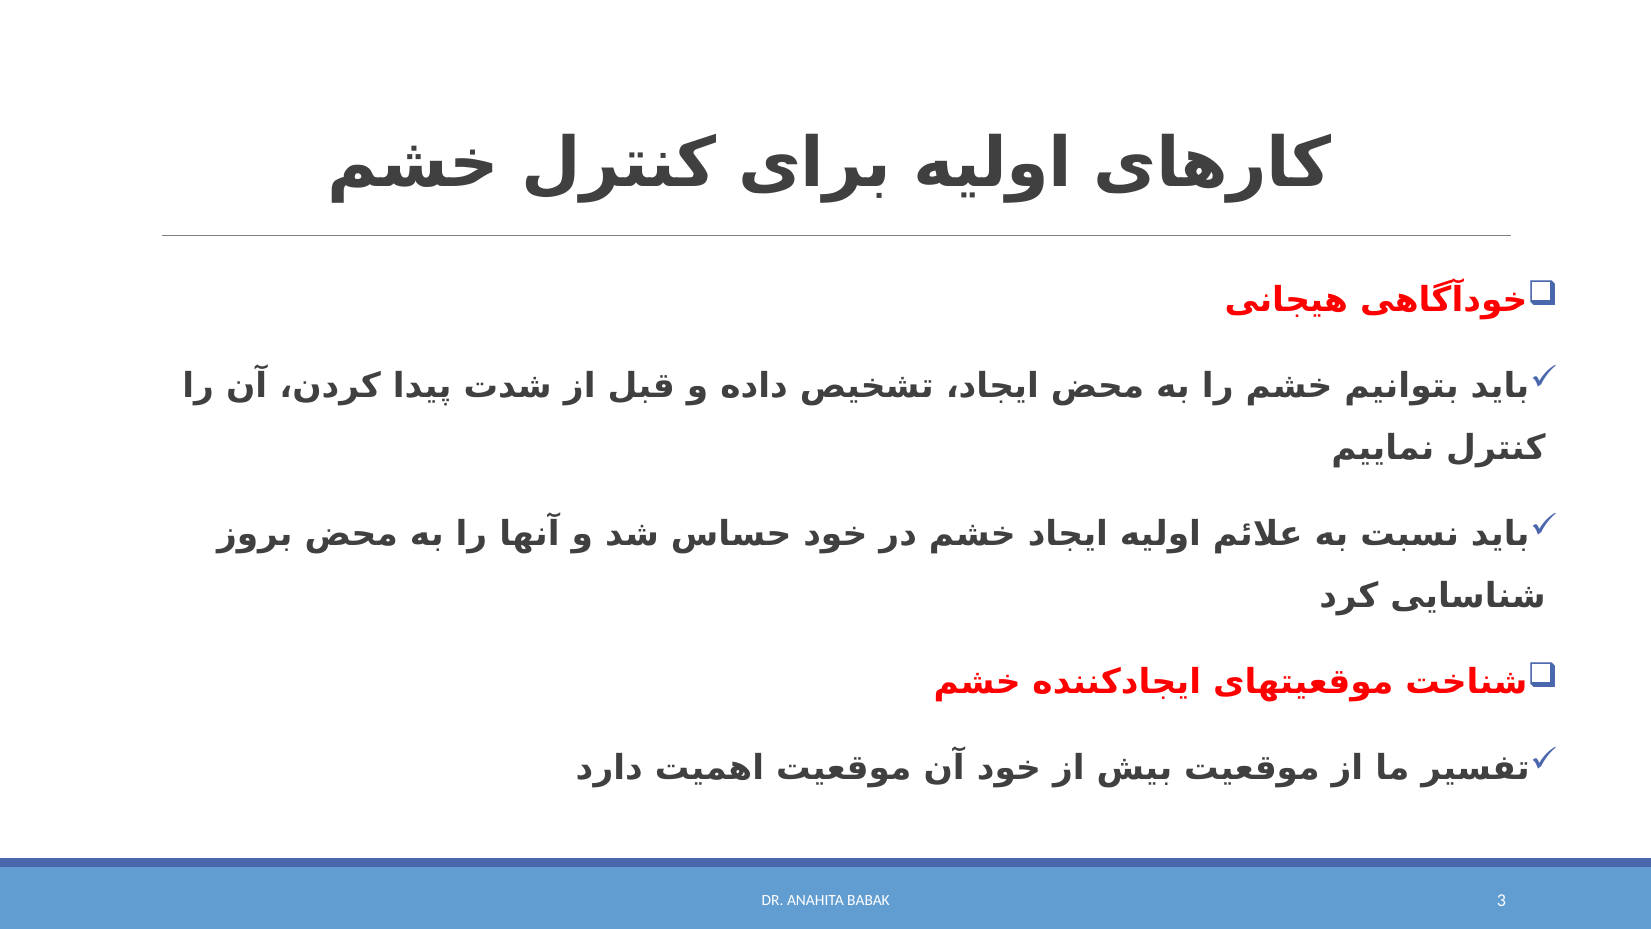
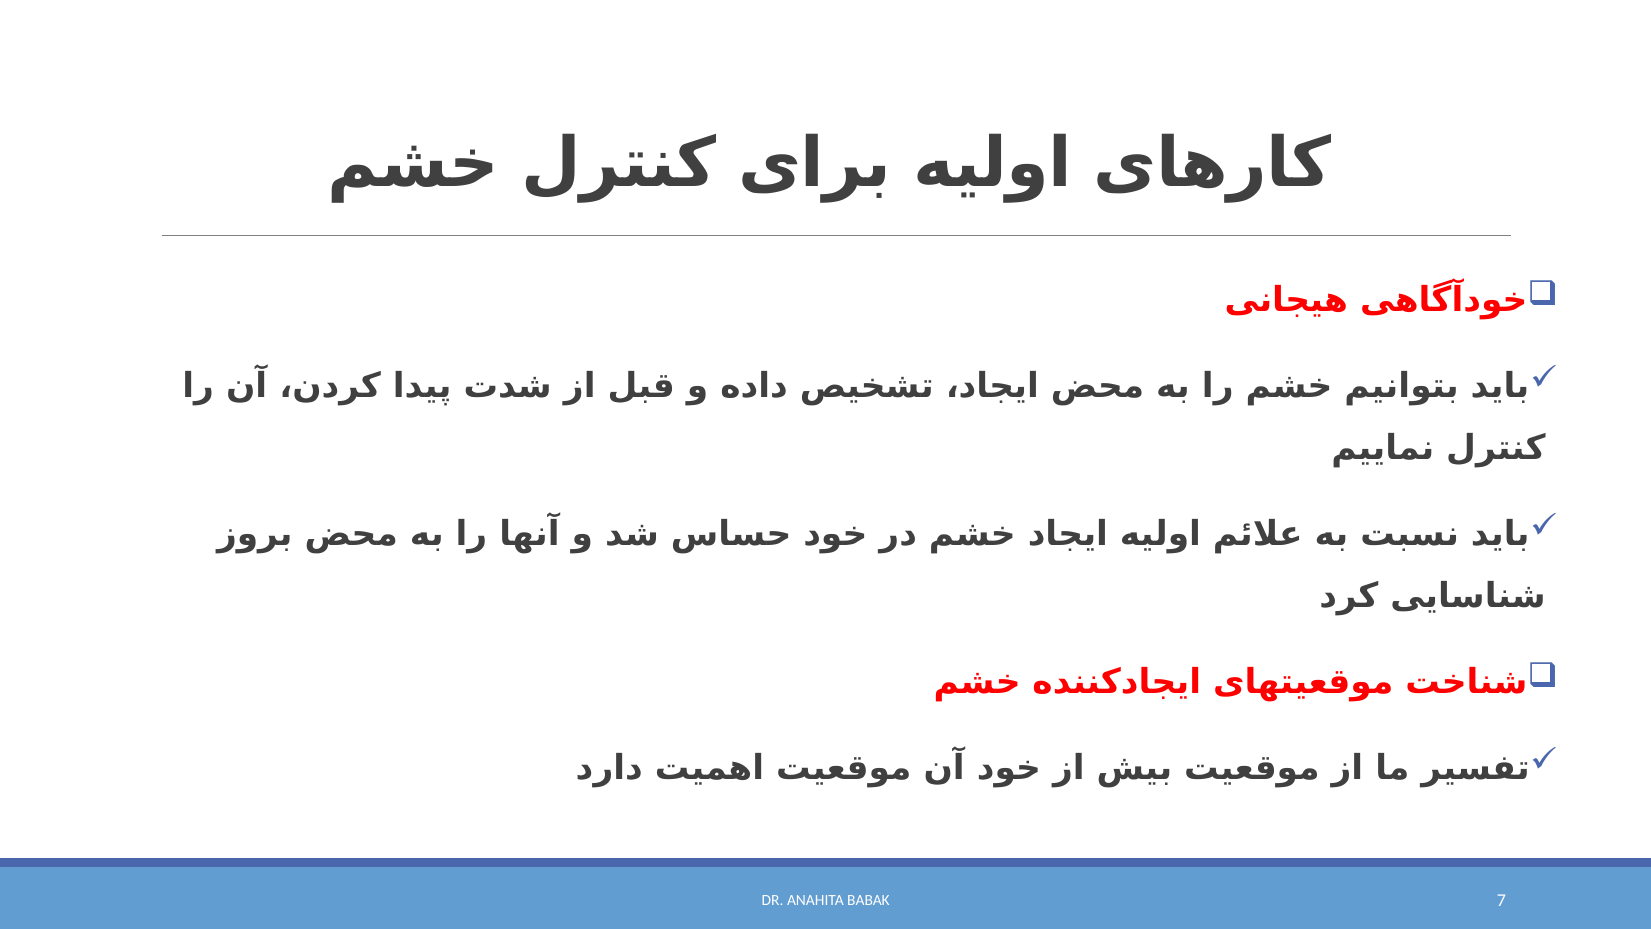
3: 3 -> 7 (1501, 901)
